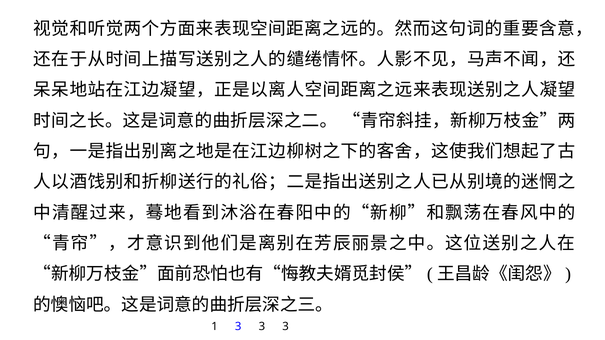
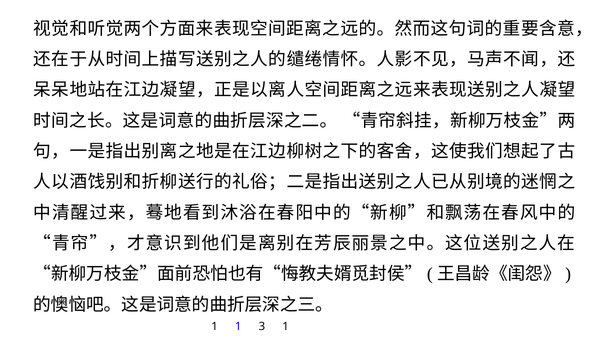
1 3: 3 -> 1 (238, 327)
3: 3 -> 1 (286, 327)
